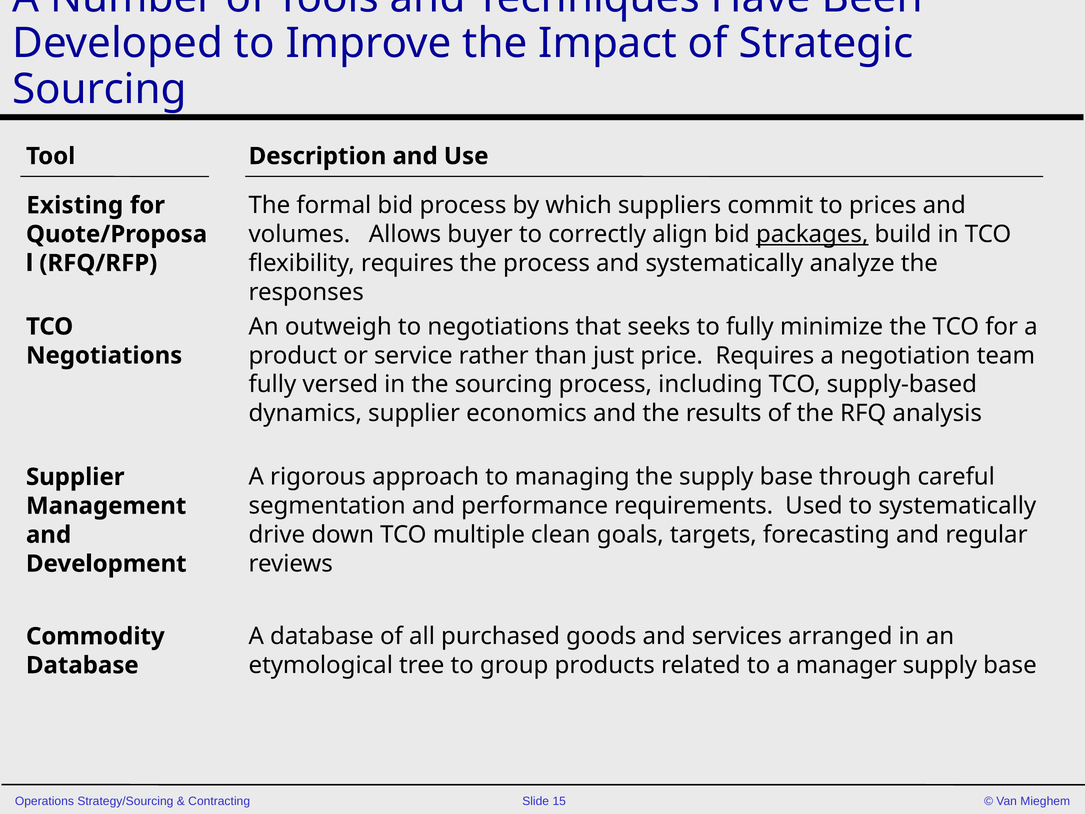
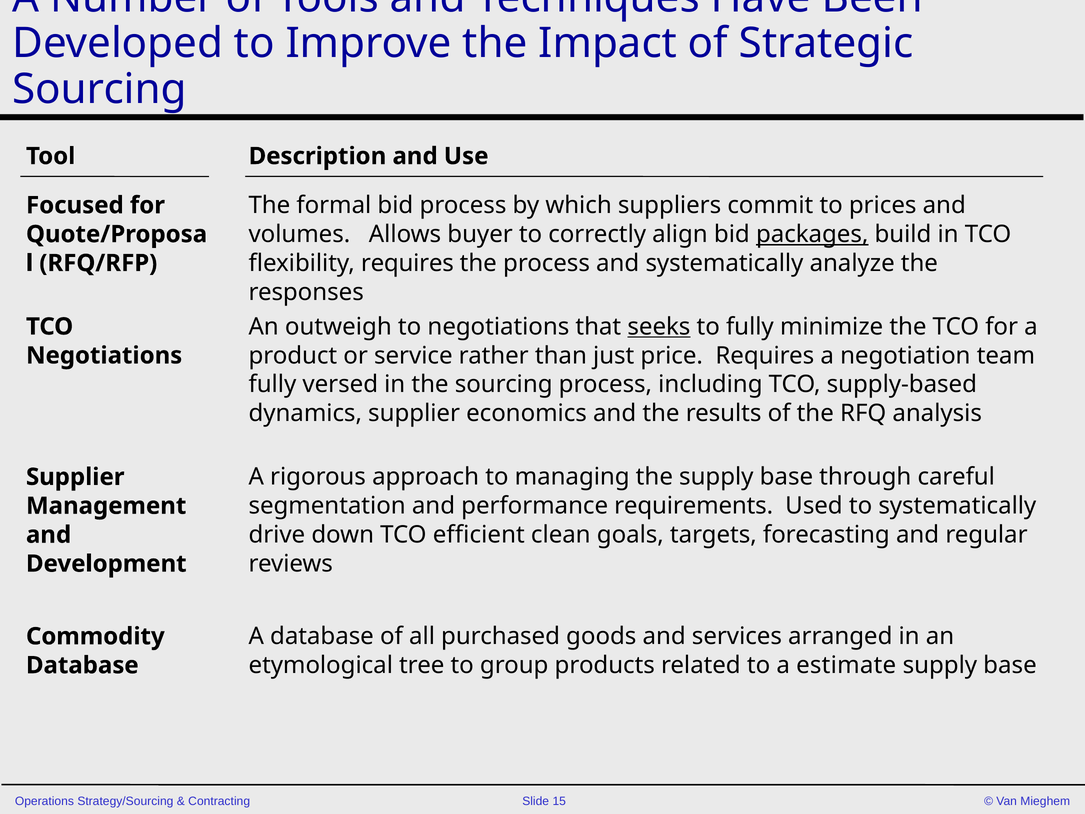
Existing: Existing -> Focused (75, 205)
seeks underline: none -> present (659, 327)
multiple: multiple -> efficient (479, 535)
manager: manager -> estimate (846, 665)
